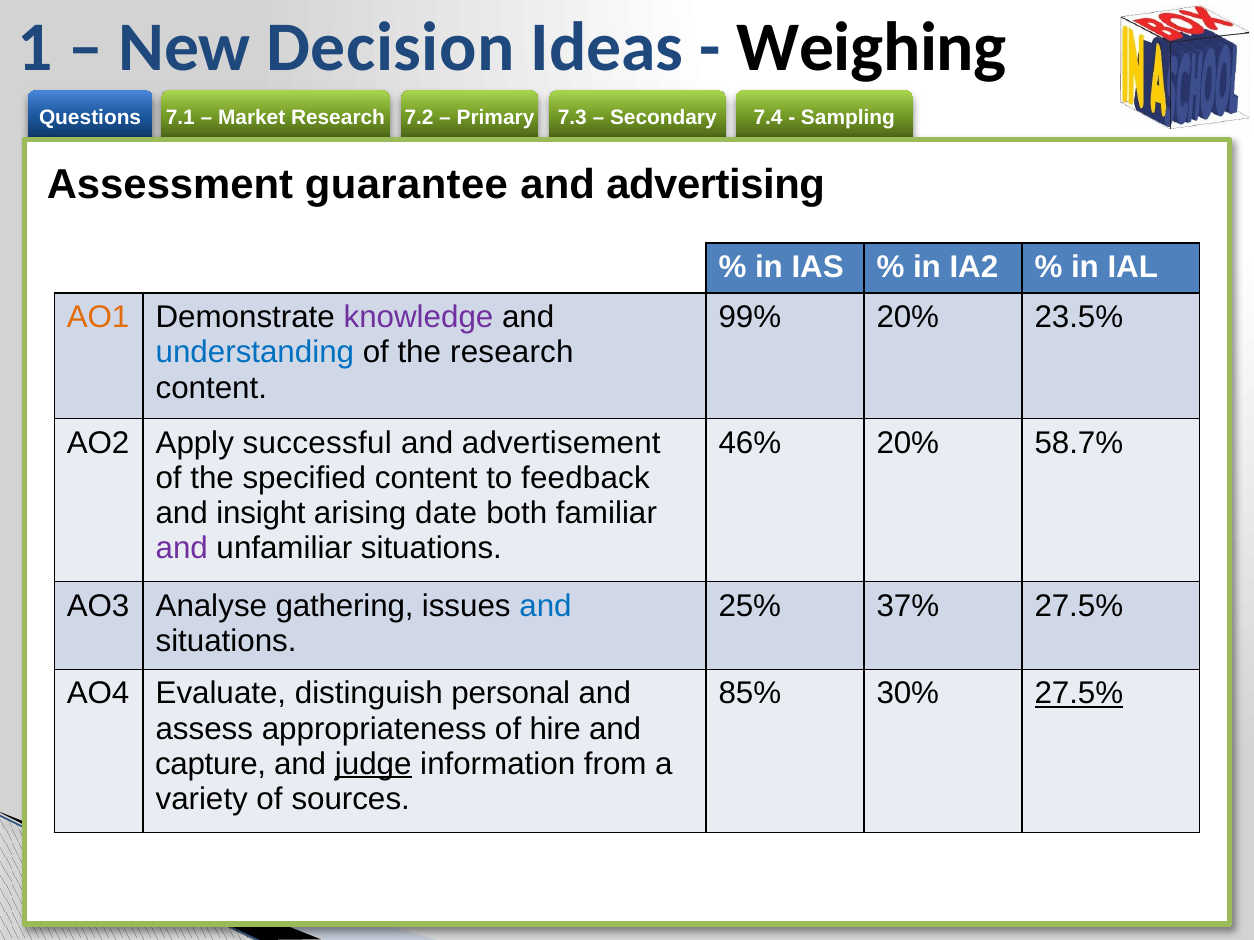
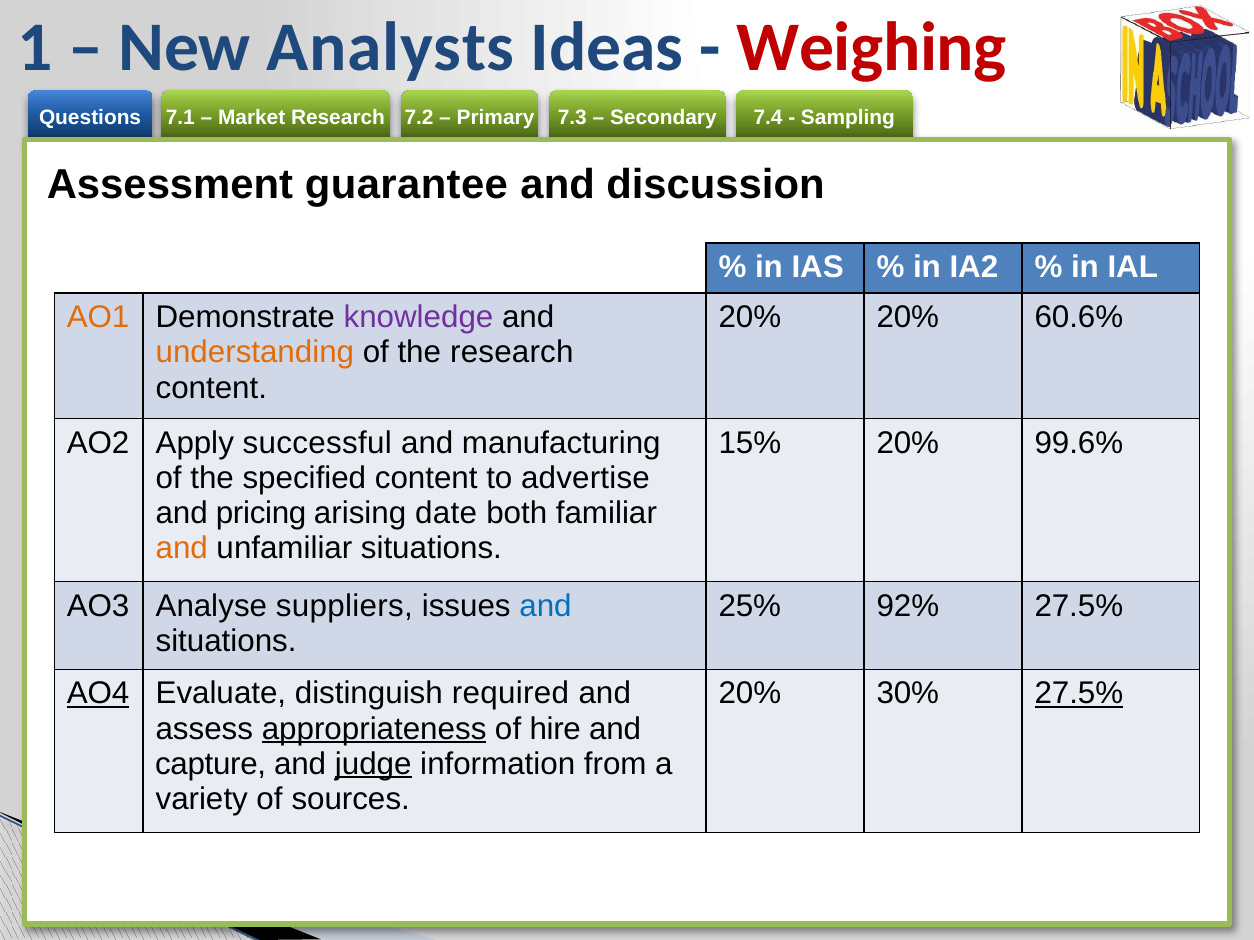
Decision: Decision -> Analysts (391, 47)
Weighing colour: black -> red (872, 47)
advertising: advertising -> discussion (715, 185)
99%: 99% -> 20% (750, 318)
23.5%: 23.5% -> 60.6% (1079, 318)
understanding colour: blue -> orange (255, 353)
advertisement: advertisement -> manufacturing (561, 443)
46%: 46% -> 15% (750, 443)
58.7%: 58.7% -> 99.6% (1079, 443)
feedback: feedback -> advertise (585, 478)
insight: insight -> pricing (261, 513)
and colour: purple -> orange (182, 548)
gathering: gathering -> suppliers (344, 606)
37%: 37% -> 92% (908, 606)
AO4 underline: none -> present (98, 694)
personal: personal -> required (511, 694)
85%: 85% -> 20% (750, 694)
appropriateness underline: none -> present (374, 729)
